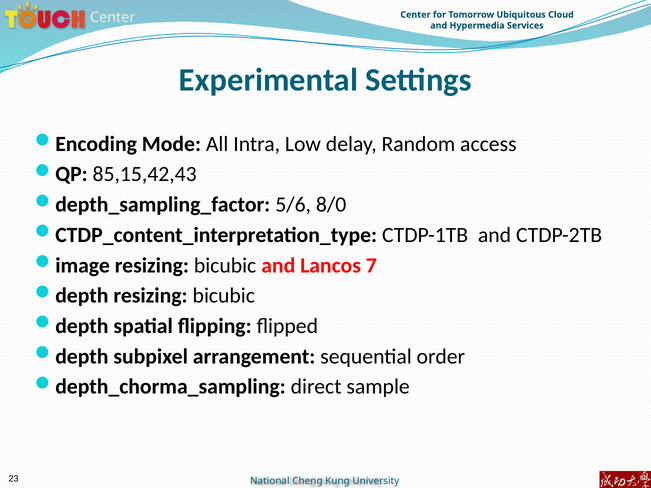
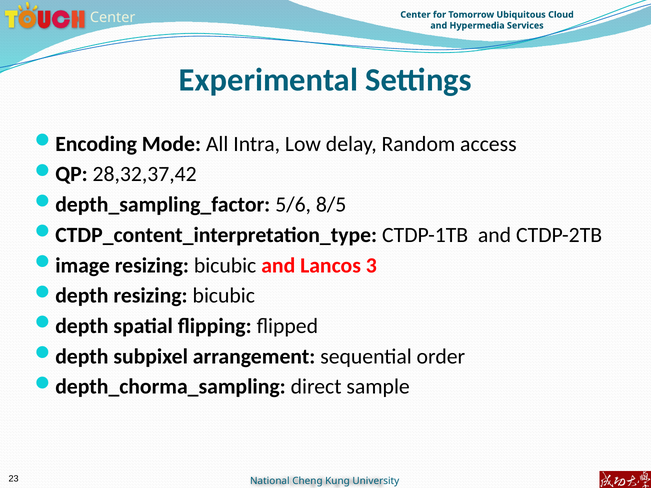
85,15,42,43: 85,15,42,43 -> 28,32,37,42 (145, 174)
8/0: 8/0 -> 8/5 (331, 205)
7: 7 -> 3 (371, 265)
